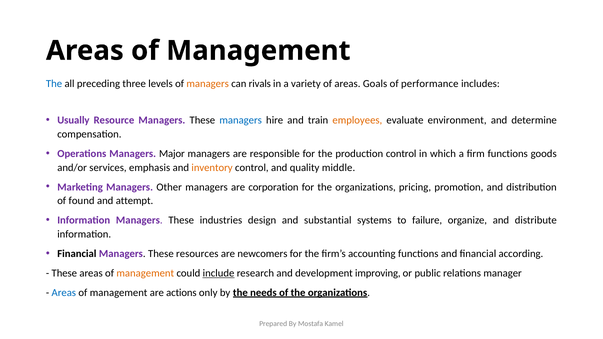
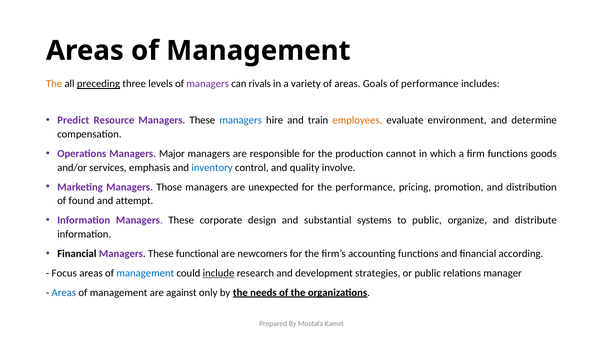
The colour: blue -> orange (54, 84)
preceding underline: none -> present (98, 84)
managers colour: orange -> purple (208, 84)
Usually: Usually -> Predict (73, 121)
production control: control -> cannot (401, 154)
inventory colour: orange -> blue (212, 168)
middle: middle -> involve (339, 168)
Other: Other -> Those (169, 187)
corporation: corporation -> unexpected (274, 187)
for the organizations: organizations -> performance (365, 187)
industries: industries -> corporate (221, 220)
to failure: failure -> public (427, 220)
resources: resources -> functional (197, 254)
These: These -> Focus (64, 273)
management colour: orange -> blue (145, 273)
improving: improving -> strategies (378, 273)
actions: actions -> against (181, 293)
